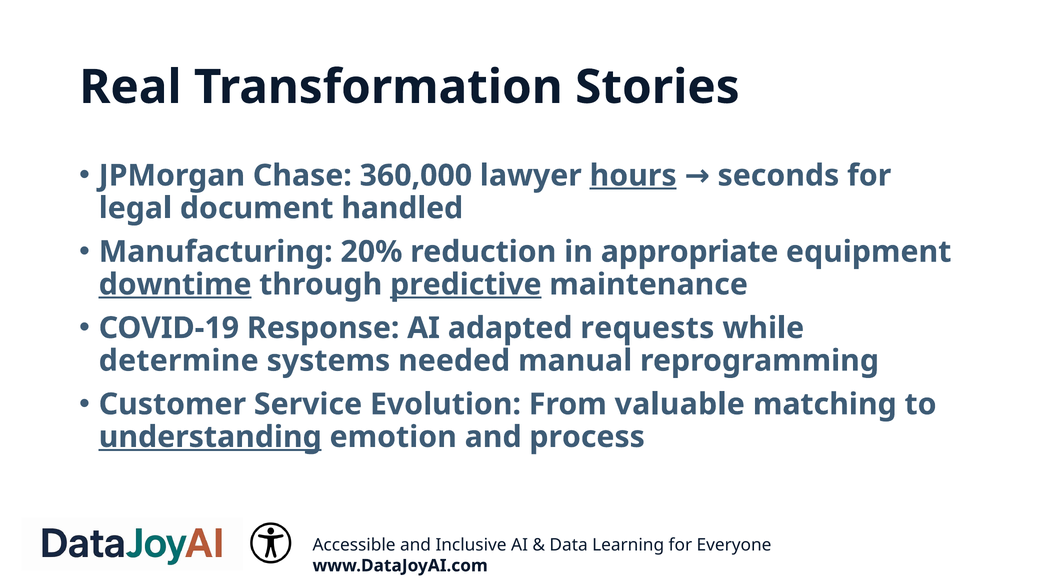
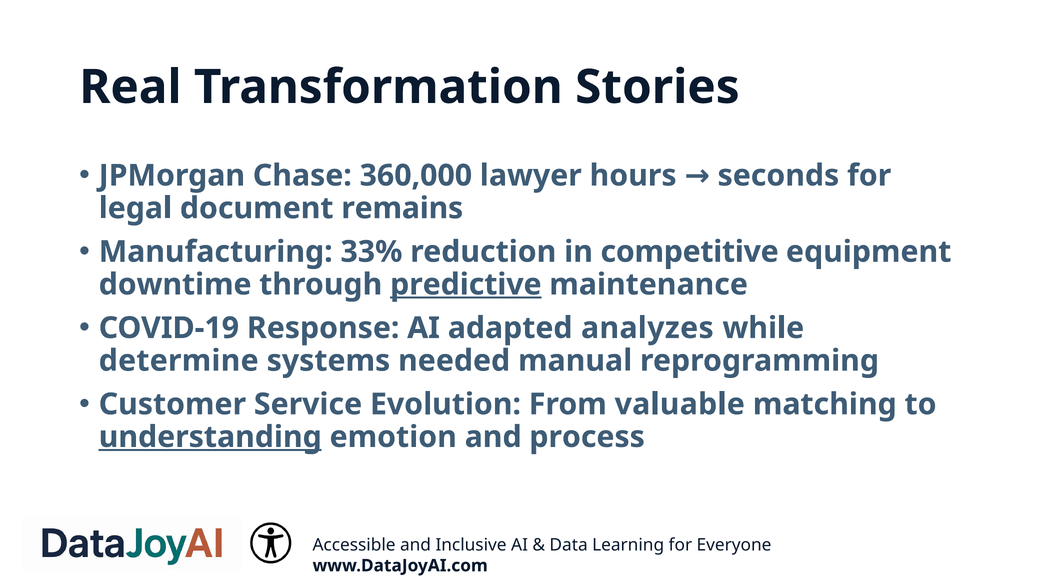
hours underline: present -> none (633, 176)
handled: handled -> remains (402, 208)
20%: 20% -> 33% (371, 252)
appropriate: appropriate -> competitive (690, 252)
downtime underline: present -> none (175, 285)
requests: requests -> analyzes (647, 328)
